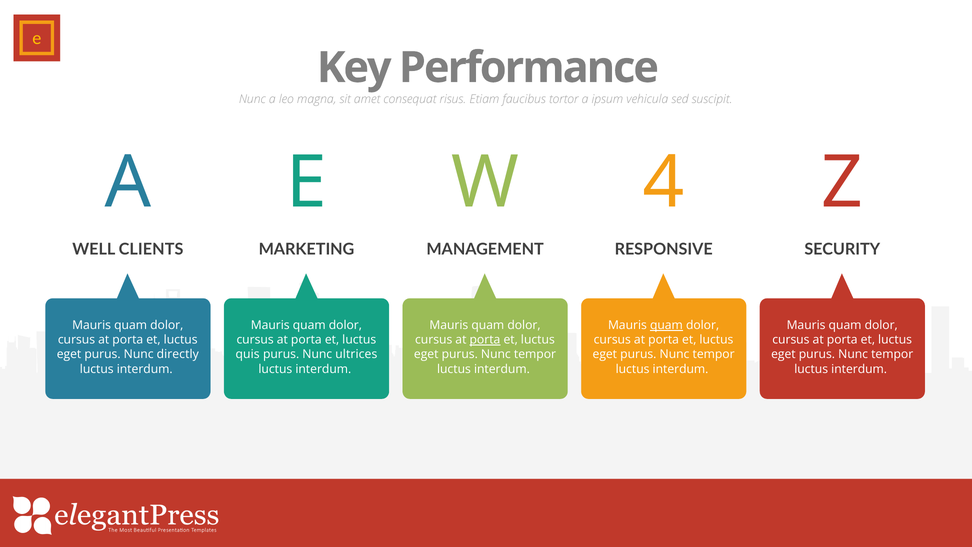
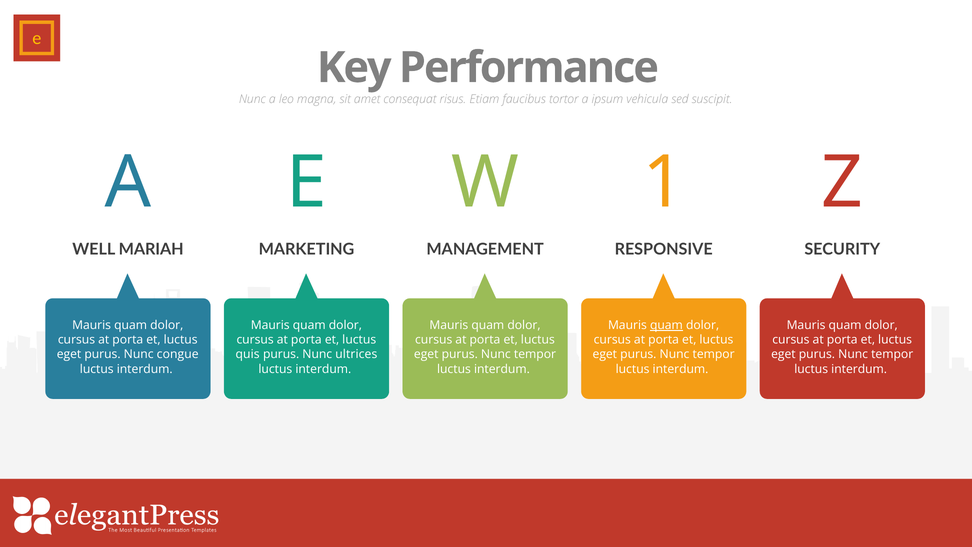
4: 4 -> 1 (664, 183)
CLIENTS: CLIENTS -> MARIAH (151, 249)
porta underline: present -> none (485, 340)
directly: directly -> congue (178, 354)
